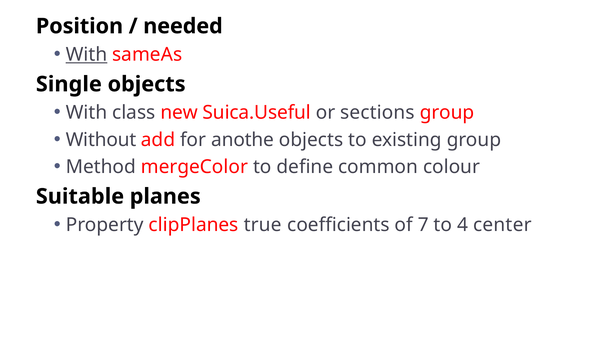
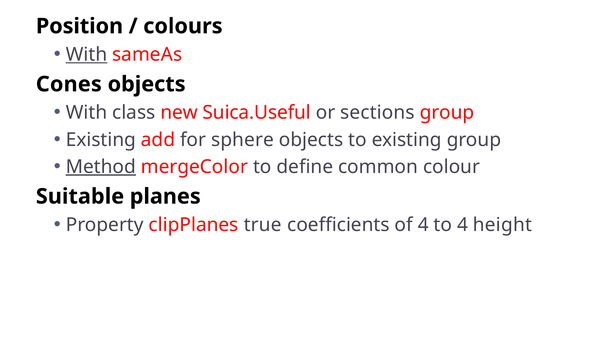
needed: needed -> colours (183, 26)
Single: Single -> Cones (69, 84)
Without: Without -> Existing (101, 140)
anothe: anothe -> sphere (243, 140)
Method underline: none -> present (101, 167)
of 7: 7 -> 4 (423, 225)
center: center -> height (502, 225)
